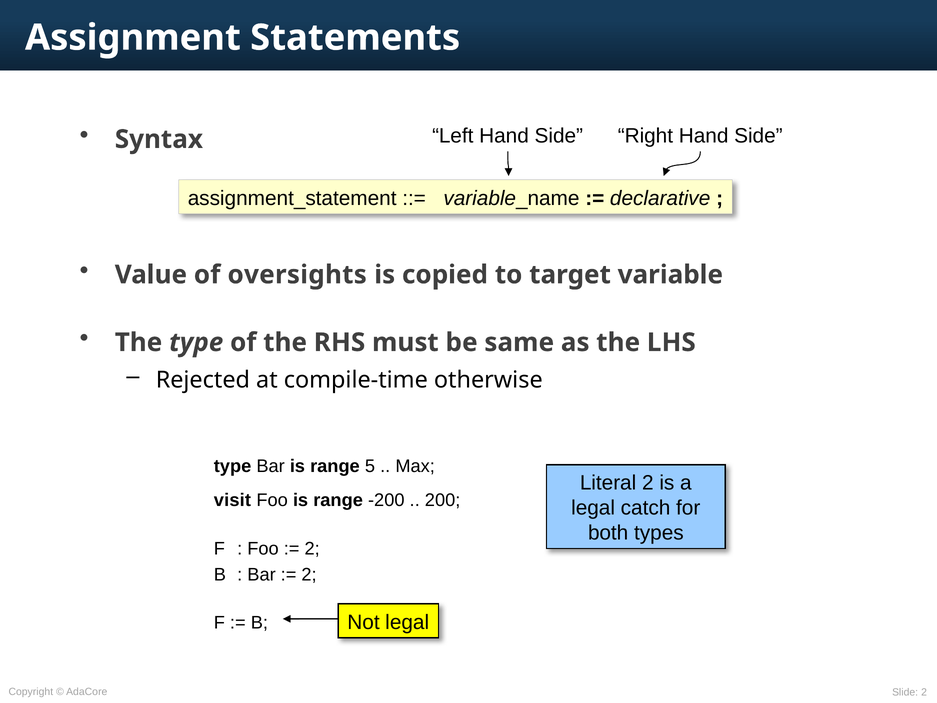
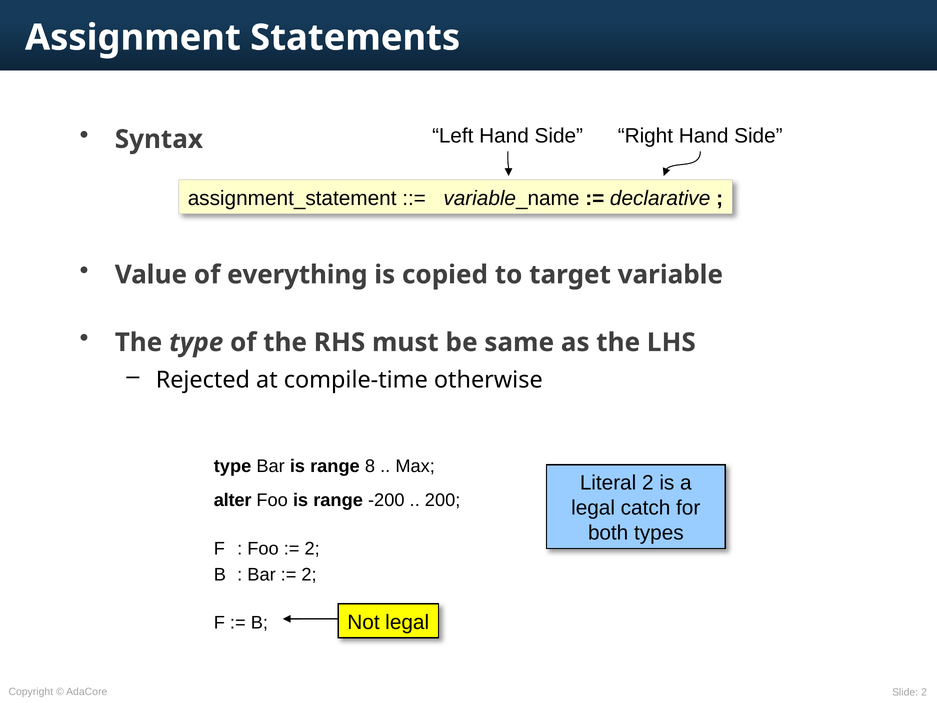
oversights: oversights -> everything (297, 275)
5: 5 -> 8 (370, 466)
visit: visit -> alter (233, 500)
